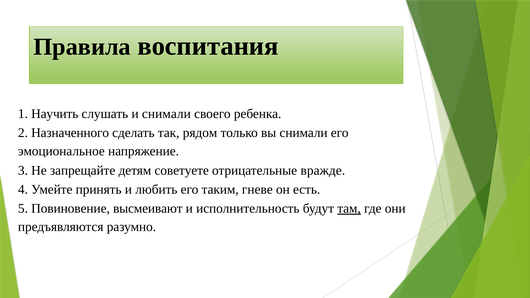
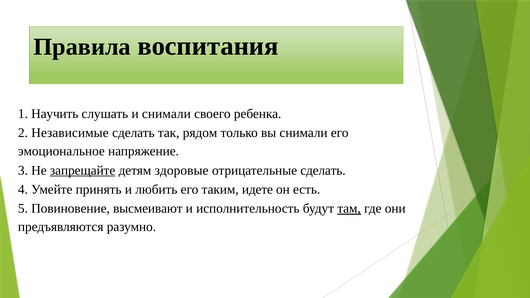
Назначенного: Назначенного -> Независимые (70, 133)
запрещайте underline: none -> present (83, 170)
советуете: советуете -> здоровые (182, 170)
отрицательные вражде: вражде -> сделать (323, 170)
гневе: гневе -> идете (257, 189)
